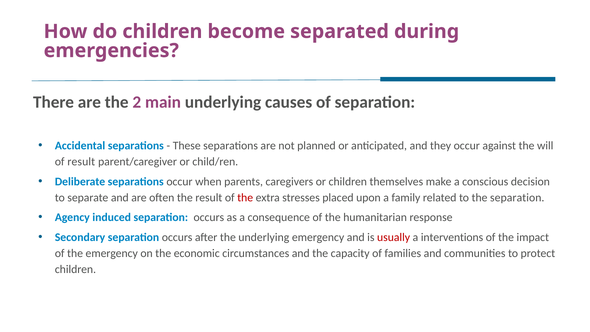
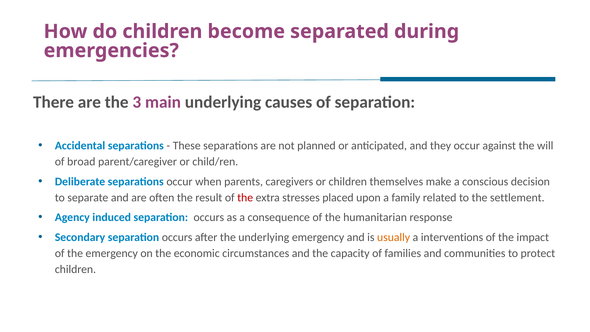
2: 2 -> 3 (137, 102)
of result: result -> broad (81, 162)
the separation: separation -> settlement (517, 198)
usually colour: red -> orange (394, 237)
